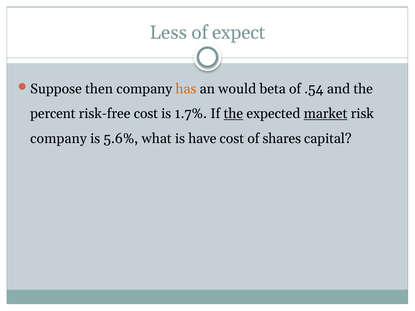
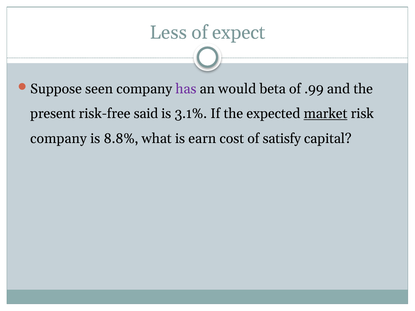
then: then -> seen (99, 89)
has colour: orange -> purple (186, 89)
.54: .54 -> .99 (314, 89)
percent: percent -> present (53, 114)
risk-free cost: cost -> said (146, 114)
1.7%: 1.7% -> 3.1% (191, 114)
the underline: present -> none (233, 114)
5.6%: 5.6% -> 8.8% (121, 139)
have: have -> earn (202, 139)
shares: shares -> satisfy (282, 139)
